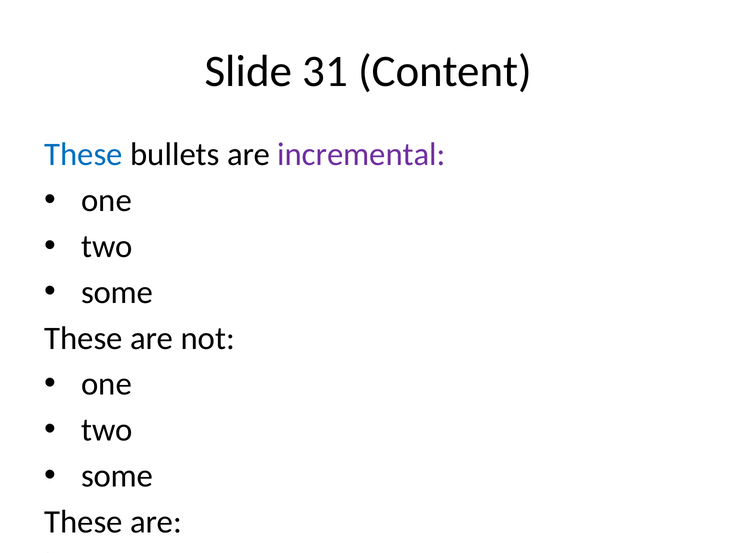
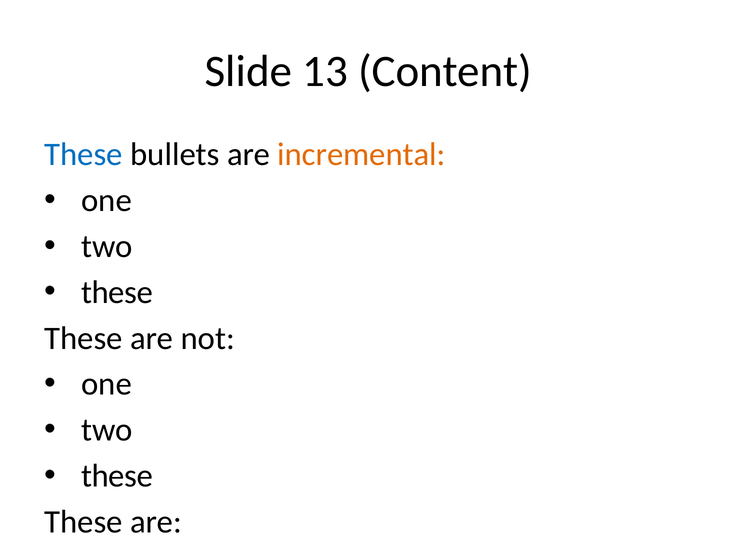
31: 31 -> 13 (325, 71)
incremental colour: purple -> orange (361, 155)
some: some -> these (117, 292)
some: some -> these (117, 476)
